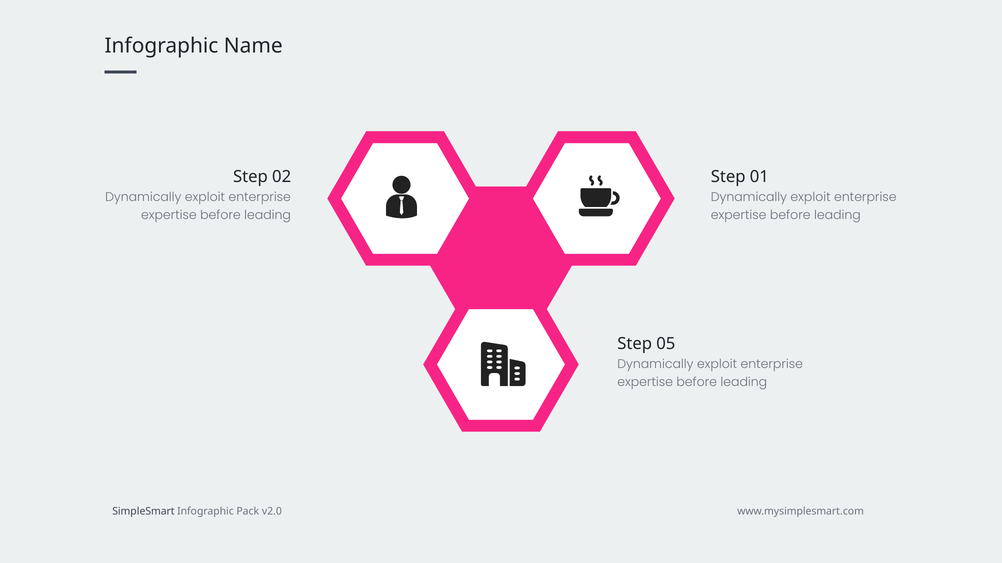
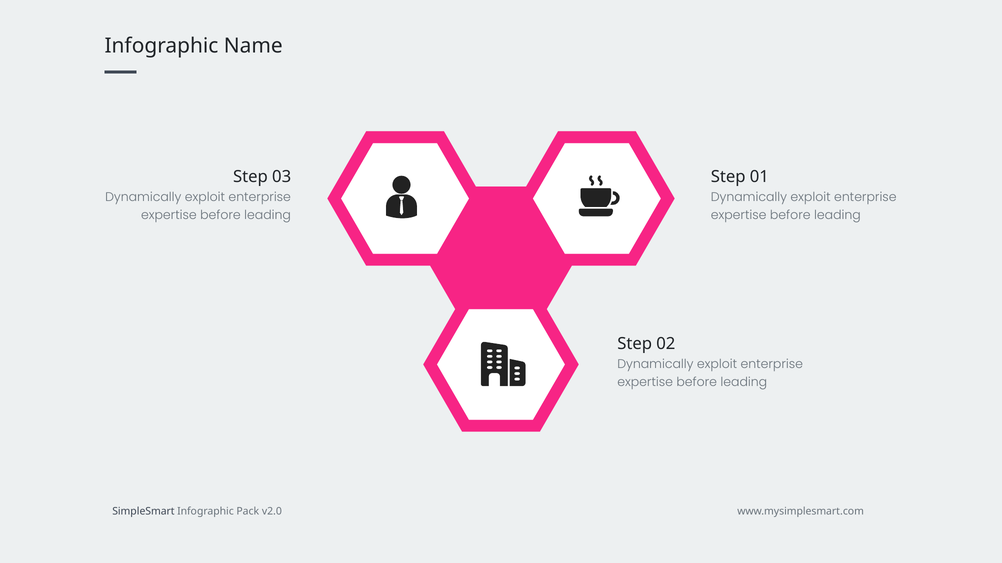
02: 02 -> 03 (282, 177)
05: 05 -> 02 (666, 344)
